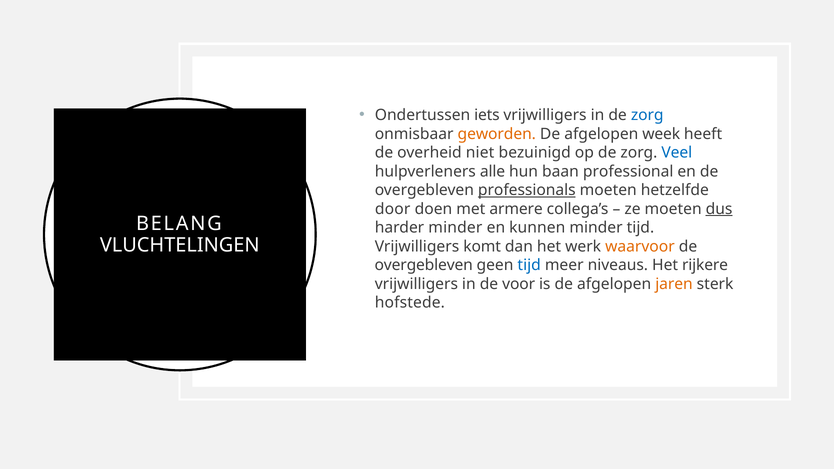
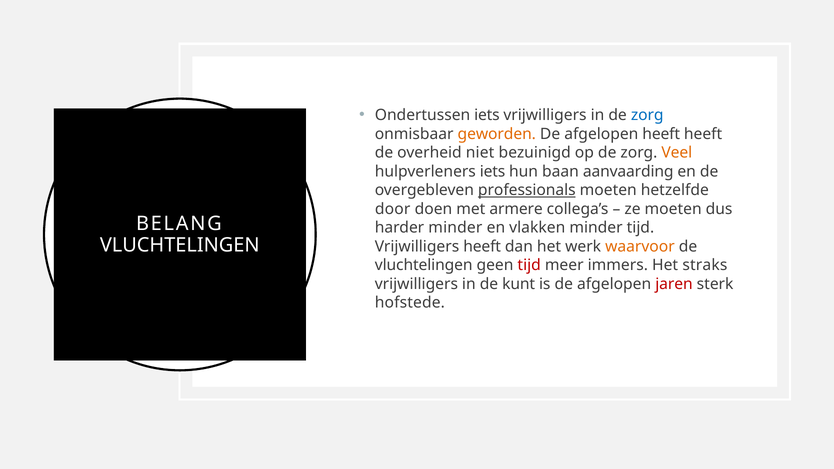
afgelopen week: week -> heeft (661, 134)
Veel colour: blue -> orange (677, 153)
hulpverleners alle: alle -> iets (493, 171)
professional: professional -> aanvaarding (628, 171)
dus underline: present -> none (719, 209)
kunnen: kunnen -> vlakken (537, 228)
Vrijwilligers komt: komt -> heeft (482, 247)
overgebleven: overgebleven -> vluchtelingen (424, 265)
tijd colour: blue -> red (529, 265)
niveaus: niveaus -> immers (618, 265)
rijkere: rijkere -> straks (705, 265)
voor: voor -> kunt (519, 284)
jaren colour: orange -> red (674, 284)
